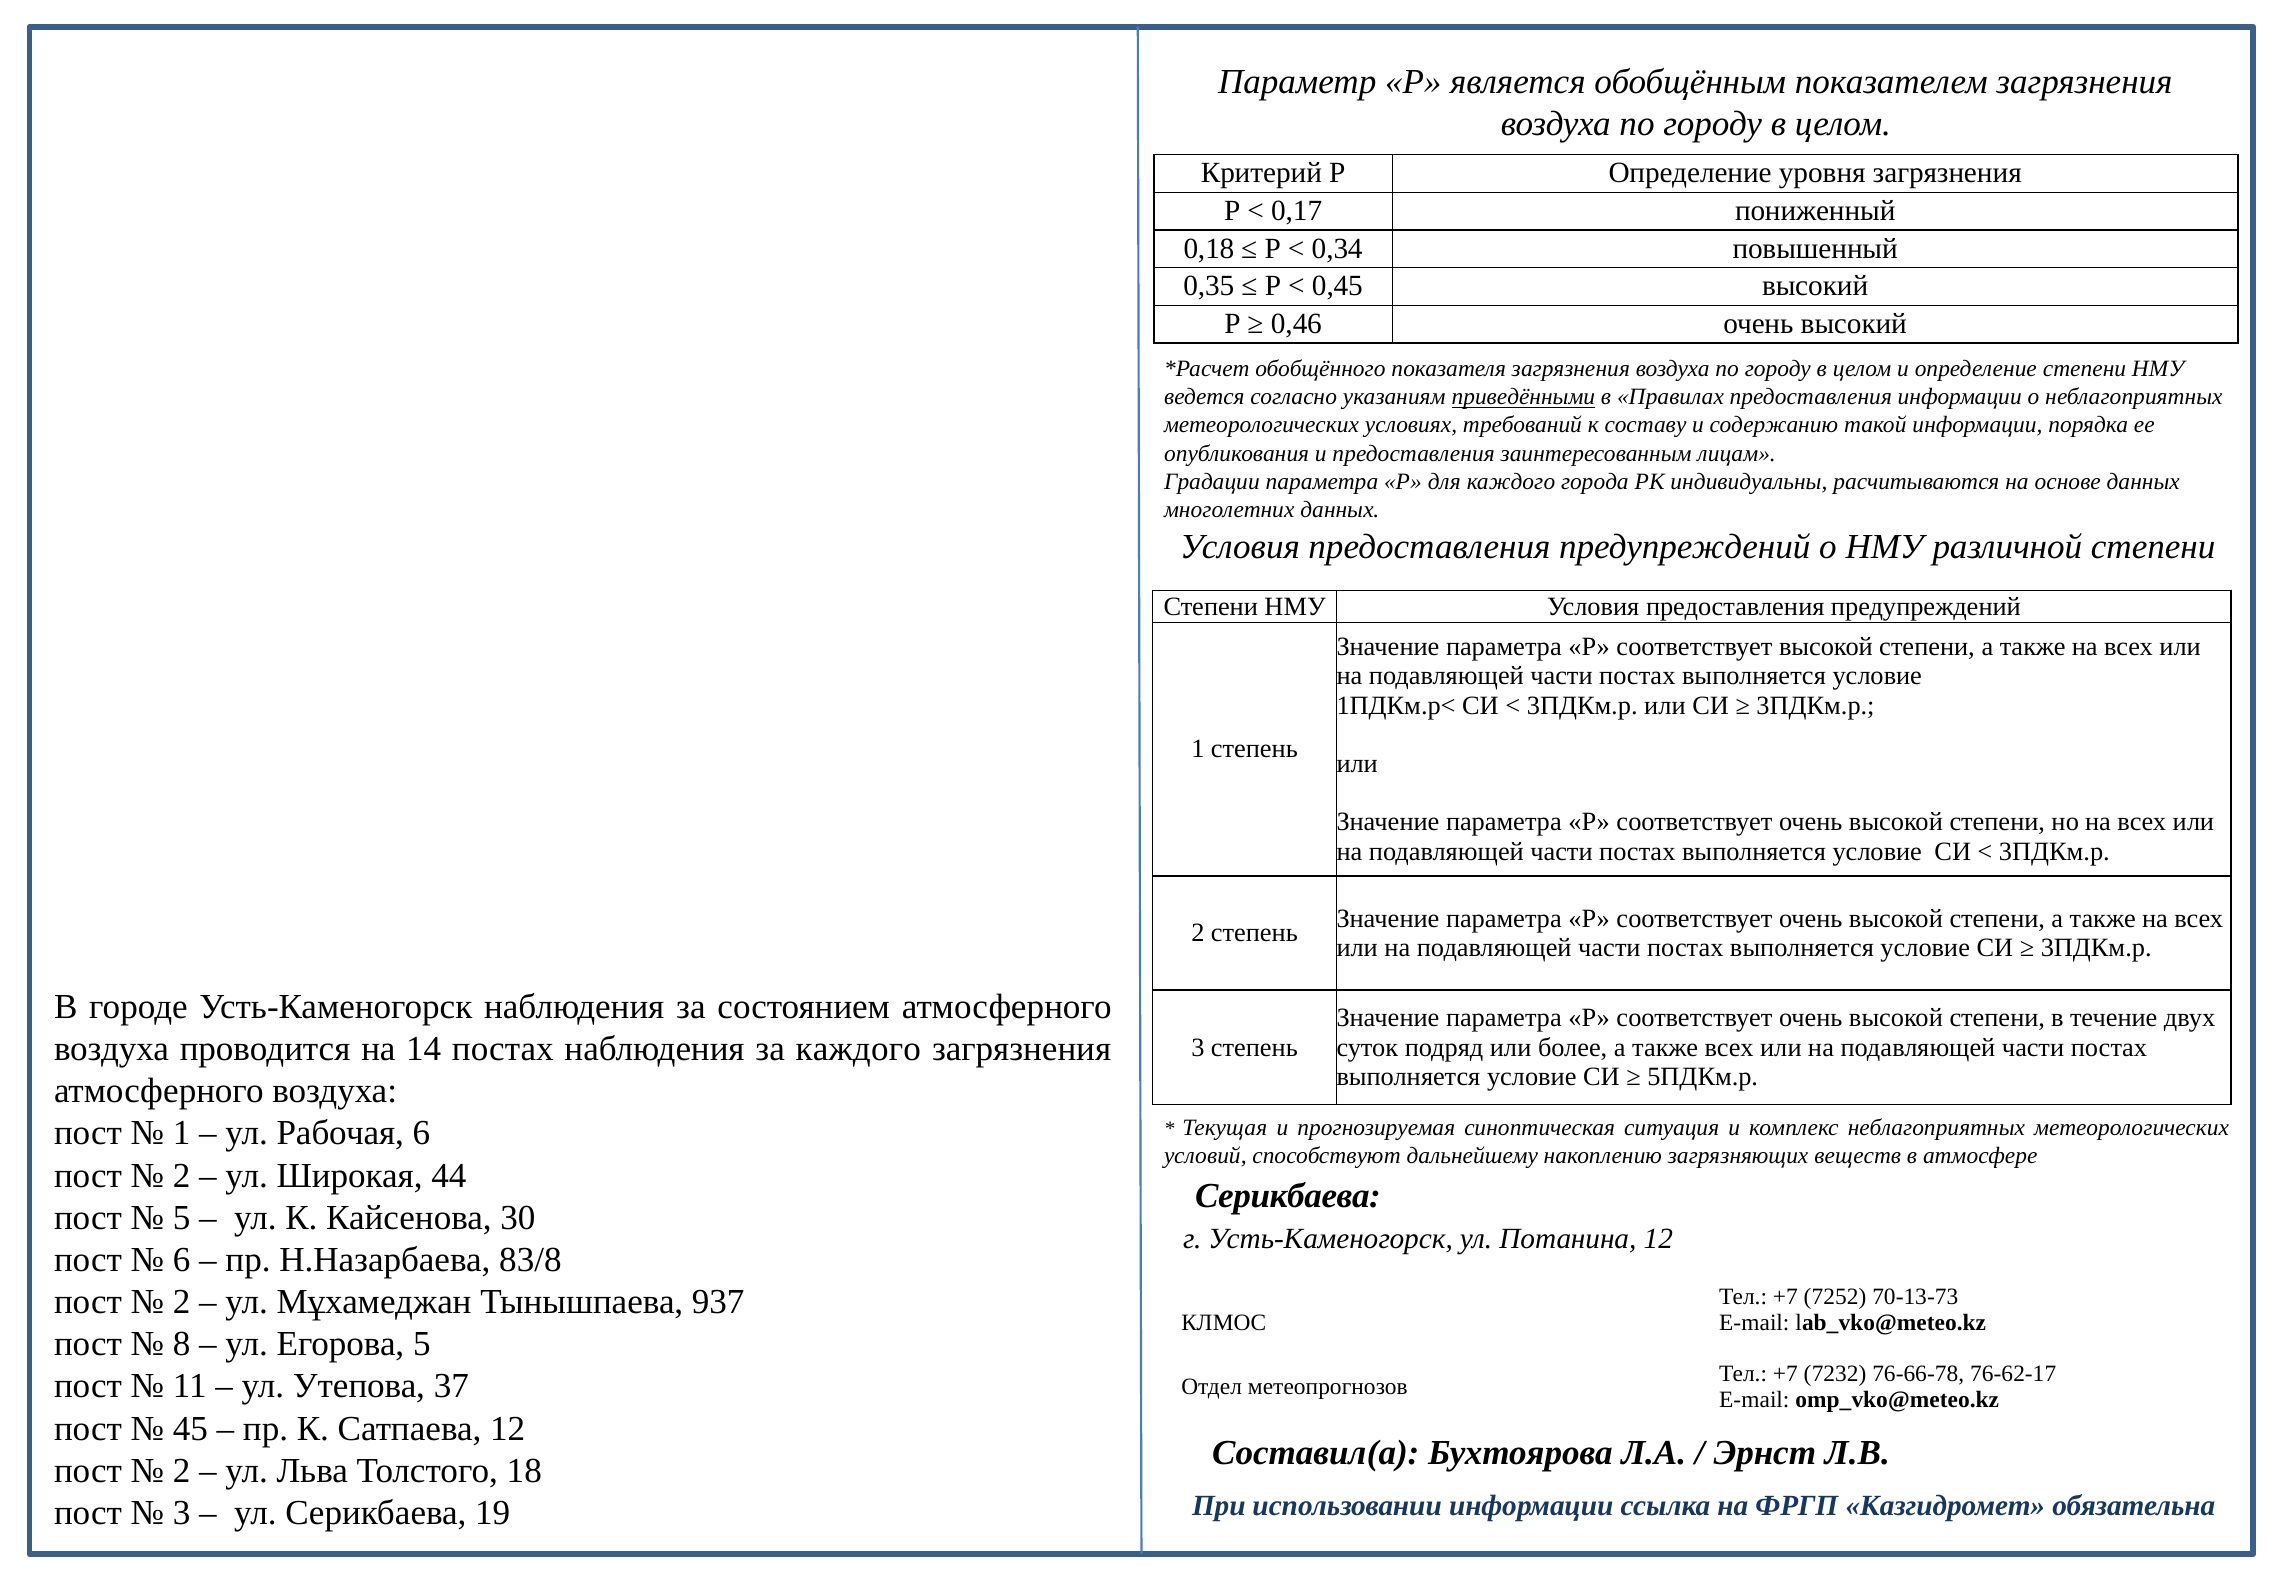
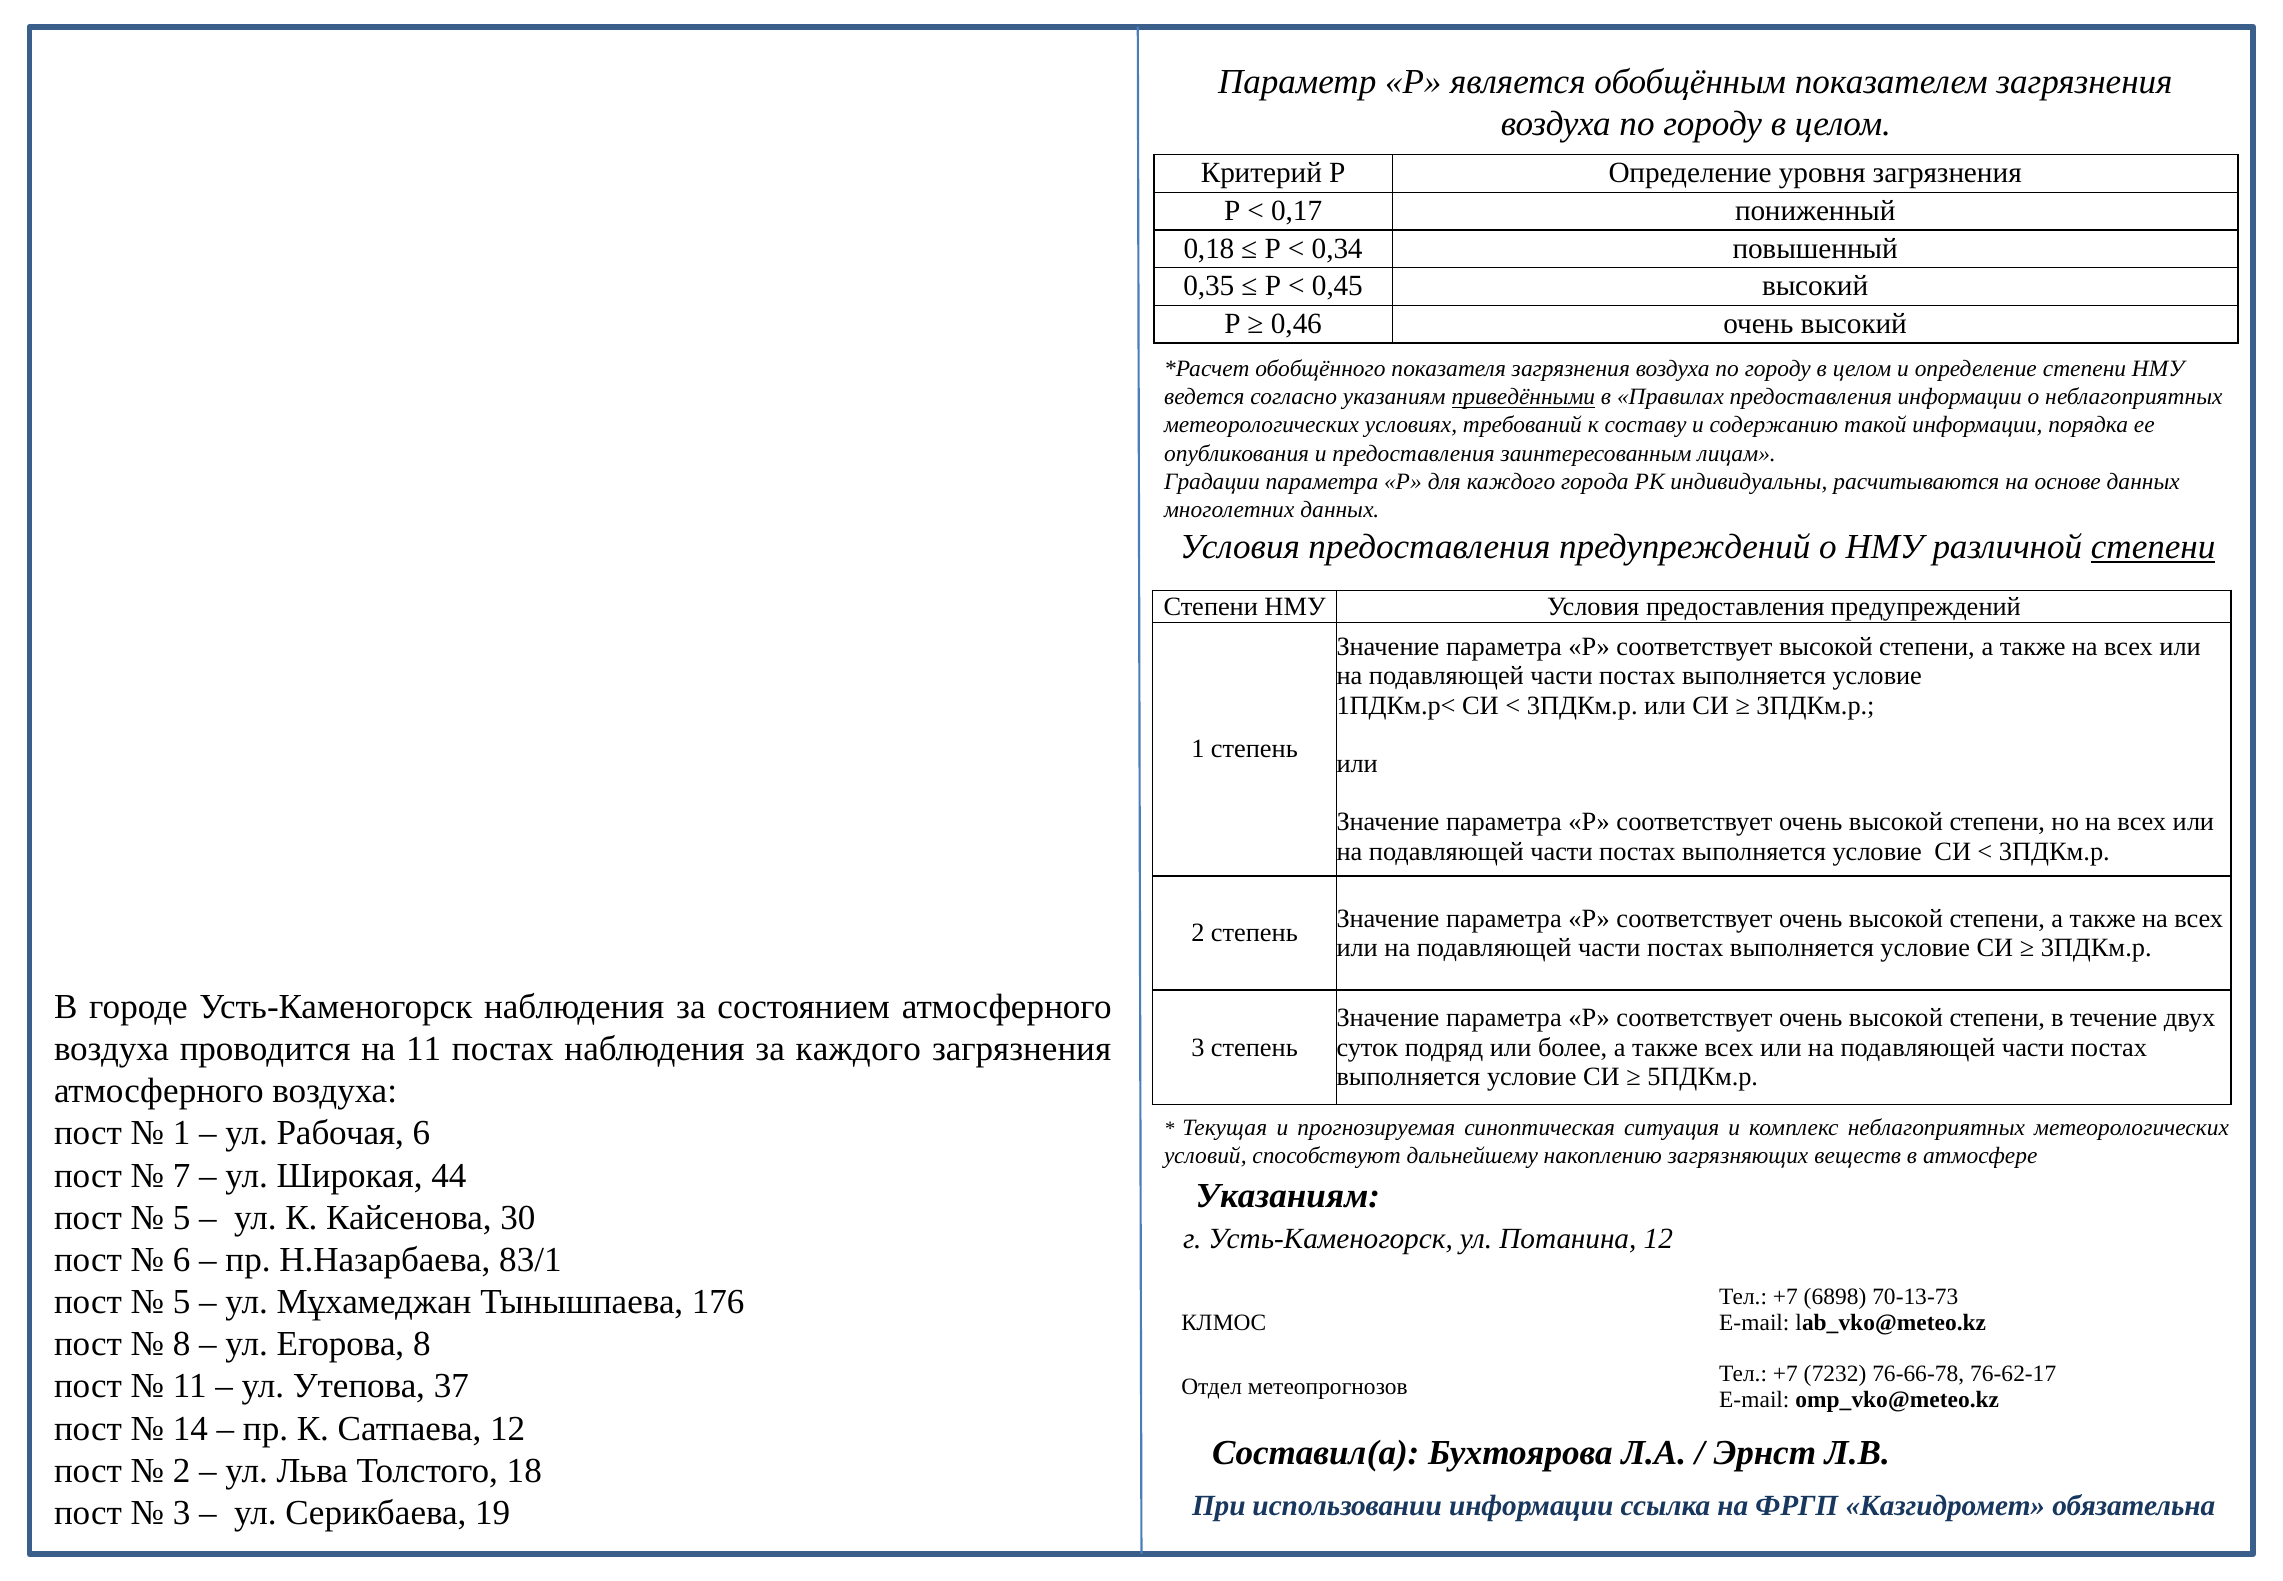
степени underline: none -> present (2153, 546)
на 14: 14 -> 11 (424, 1049)
2: 2 -> 7 (182, 1175)
Серикбаева: Серикбаева -> Указаниям (1288, 1195)
83/8: 83/8 -> 83/1 (530, 1259)
2: 2 -> 5 (182, 1302)
937: 937 -> 176 (718, 1302)
7252: 7252 -> 6898 (1835, 1296)
Егорова 5: 5 -> 8 (422, 1344)
45: 45 -> 14 (190, 1428)
